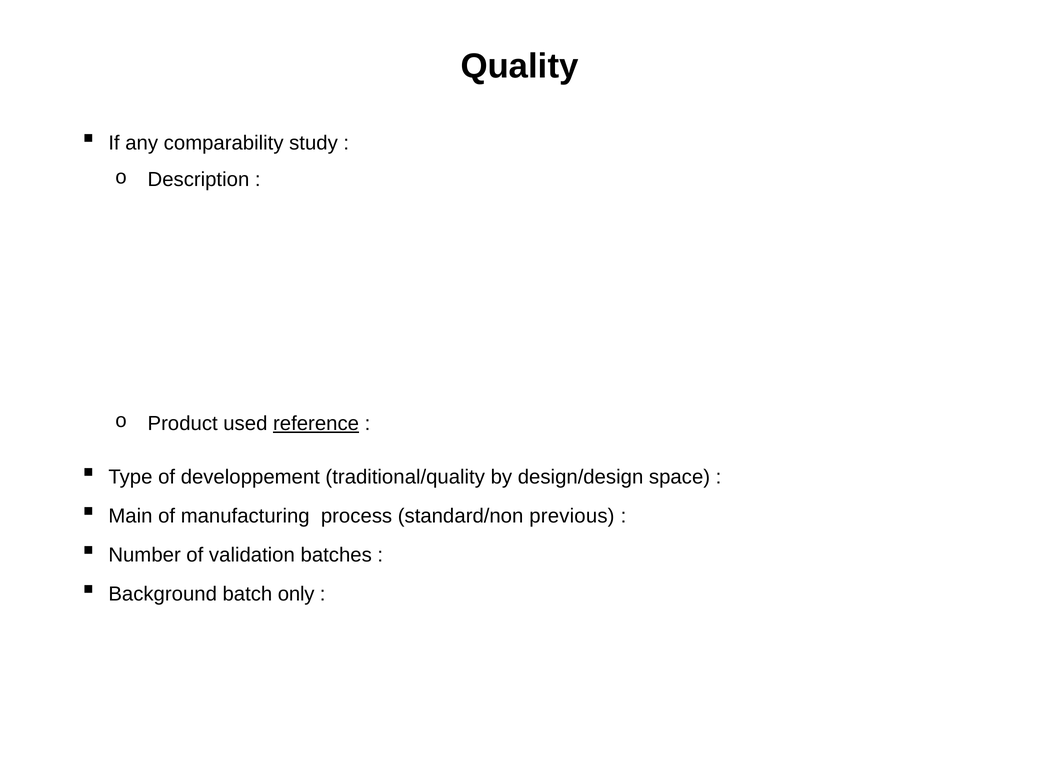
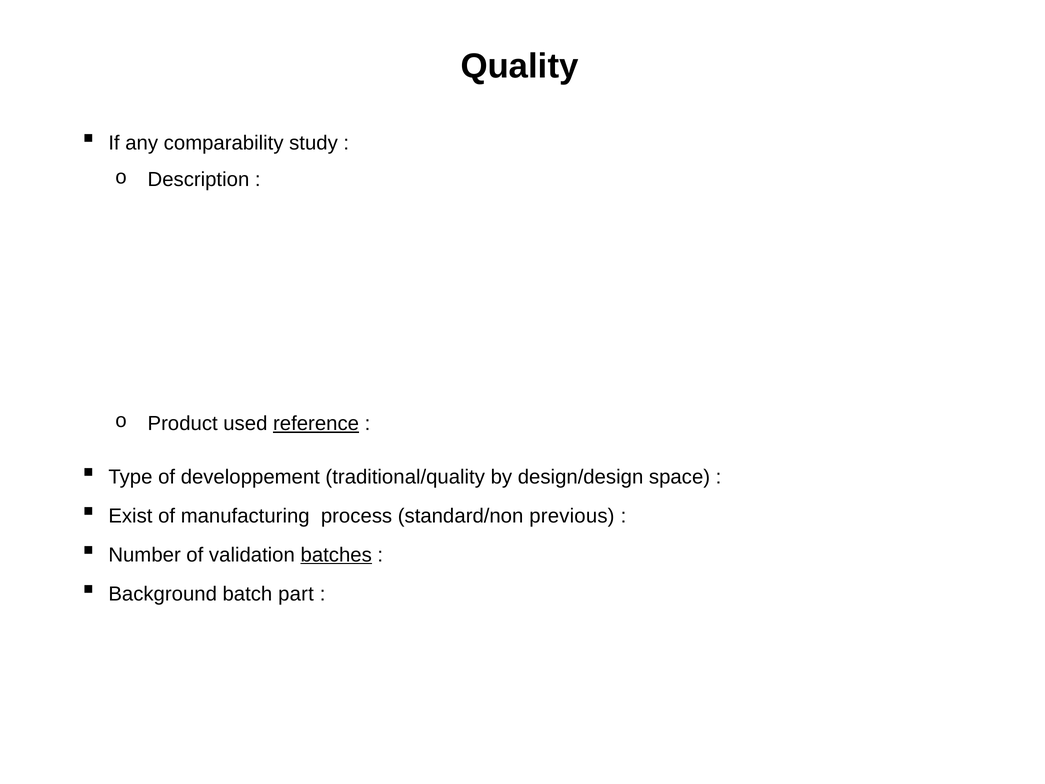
Main: Main -> Exist (130, 516)
batches underline: none -> present (336, 555)
only: only -> part (296, 594)
